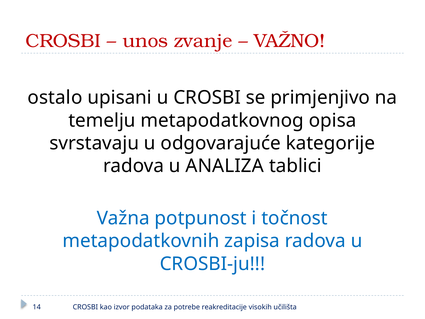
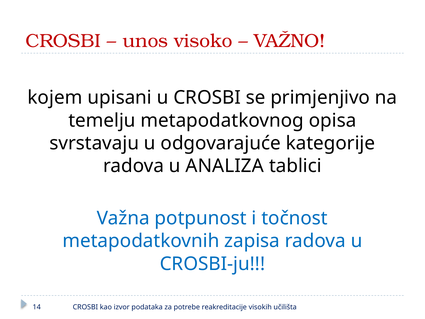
zvanje: zvanje -> visoko (203, 41)
ostalo: ostalo -> kojem (55, 98)
